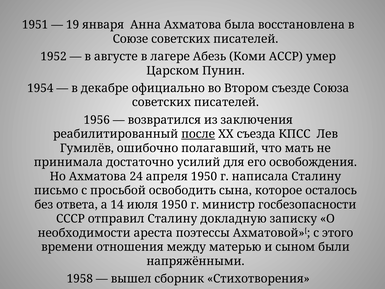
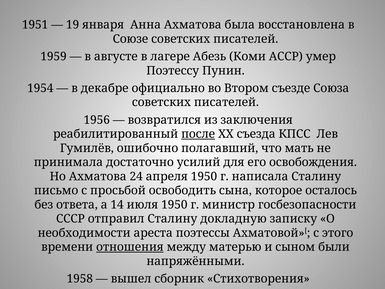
1952: 1952 -> 1959 (54, 56)
Царском: Царском -> Поэтессу (173, 71)
отношения underline: none -> present (130, 247)
